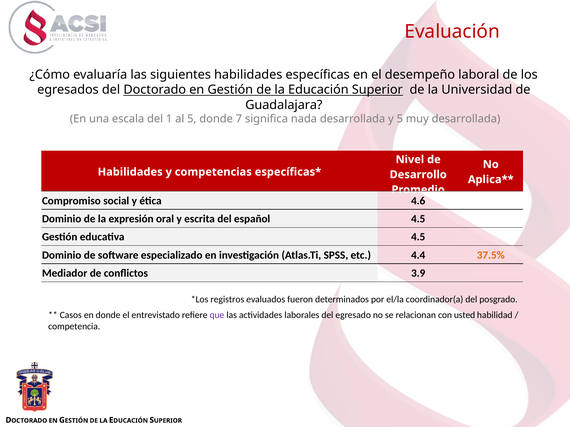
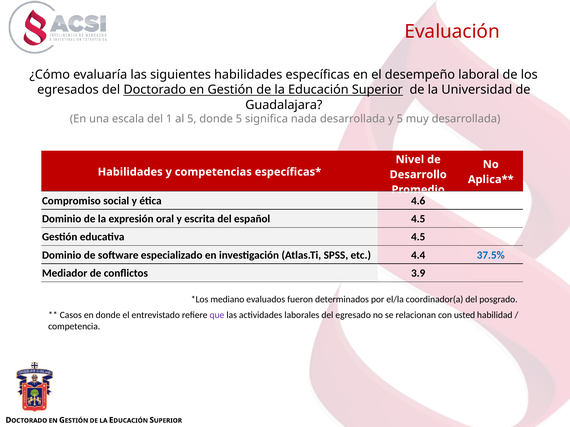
donde 7: 7 -> 5 (239, 119)
37.5% colour: orange -> blue (491, 255)
registros: registros -> mediano (227, 300)
